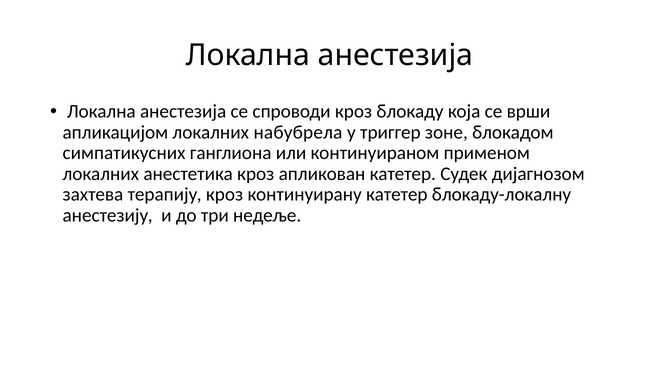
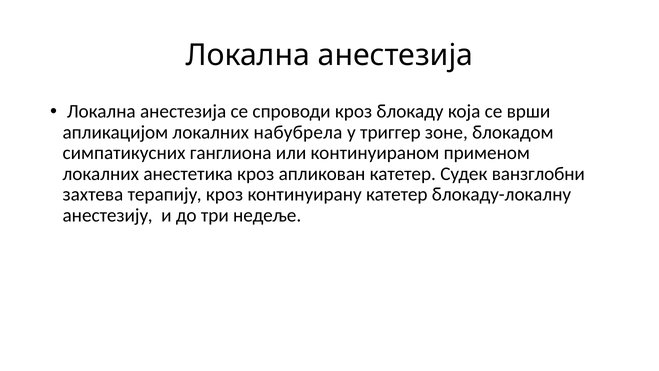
дијагнозом: дијагнозом -> ванзглобни (538, 174)
